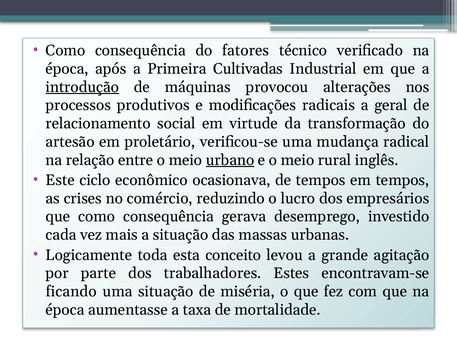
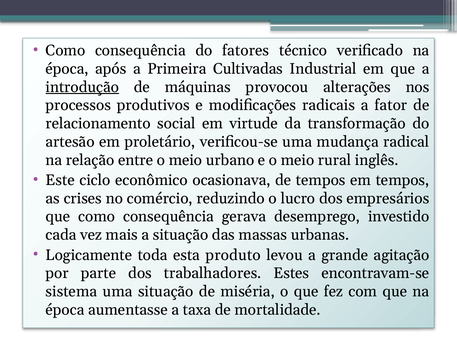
geral: geral -> fator (391, 106)
urbano underline: present -> none (230, 160)
conceito: conceito -> produto (233, 256)
ficando: ficando -> sistema (71, 292)
